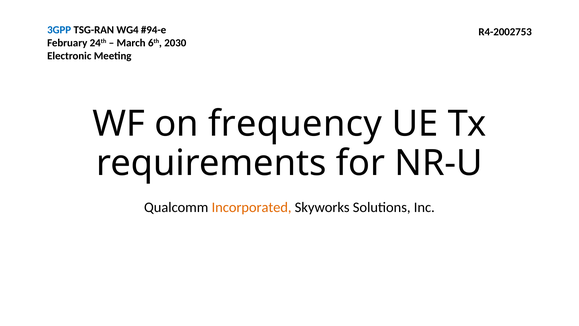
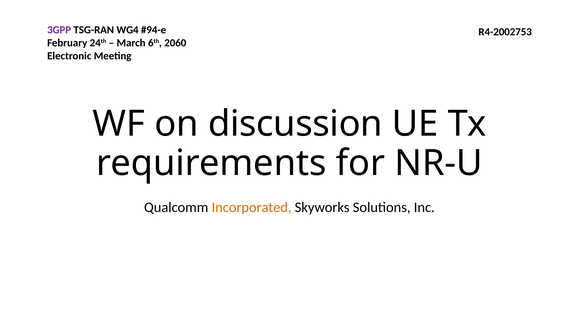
3GPP colour: blue -> purple (59, 30)
2030: 2030 -> 2060 (175, 43)
frequency: frequency -> discussion (295, 124)
